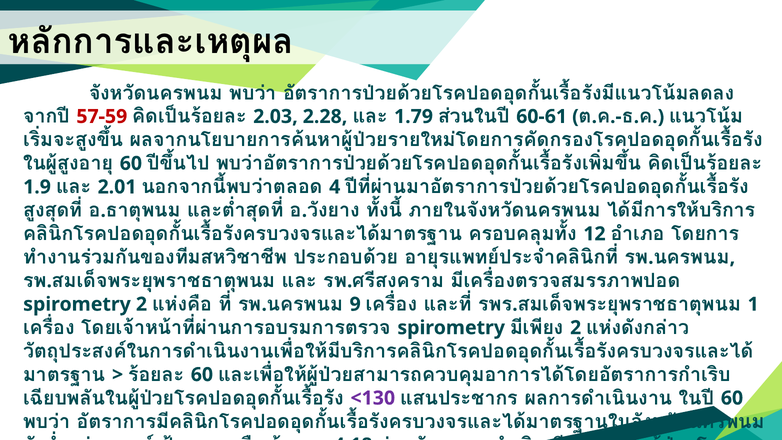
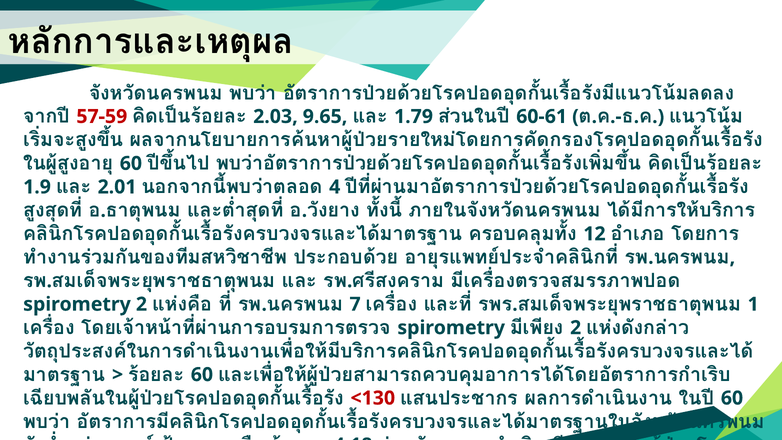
2.28: 2.28 -> 9.65 (325, 117)
9: 9 -> 7 (355, 304)
<130 colour: purple -> red (373, 398)
